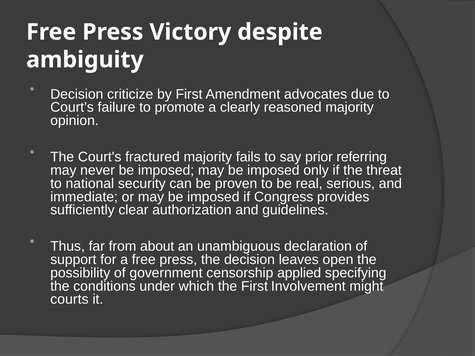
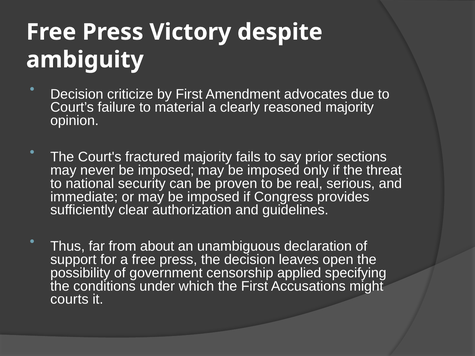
promote: promote -> material (180, 107)
referring: referring -> sections (362, 157)
Involvement: Involvement -> Accusations (308, 286)
